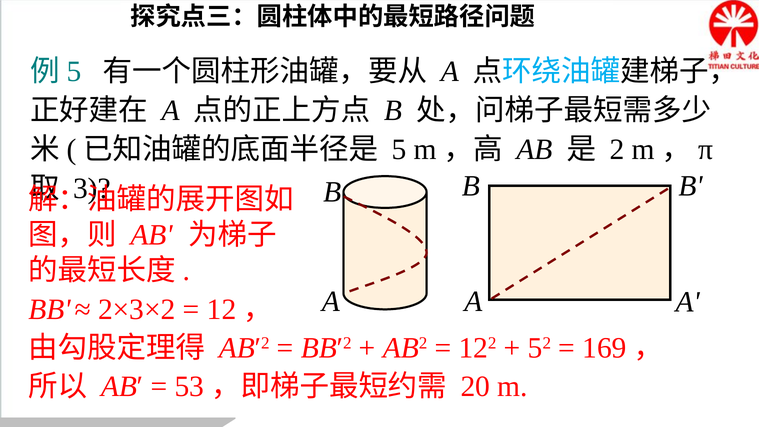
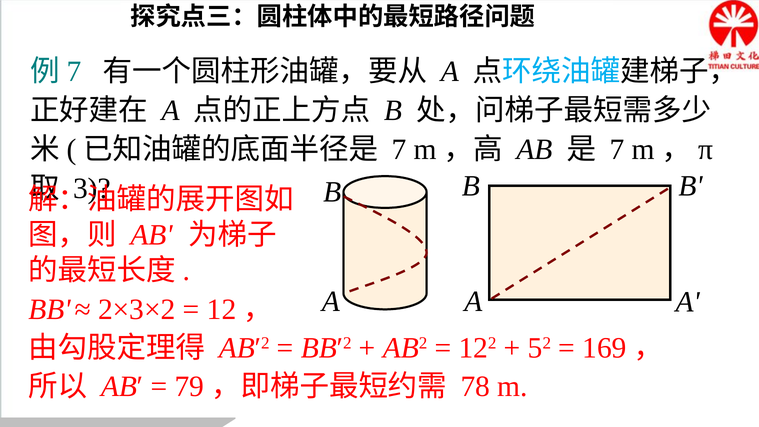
5: 5 -> 7 (74, 72)
5: 5 -> 7 (399, 150)
2: 2 -> 7 (617, 150)
53: 53 -> 79 (189, 387)
20: 20 -> 78 (475, 387)
